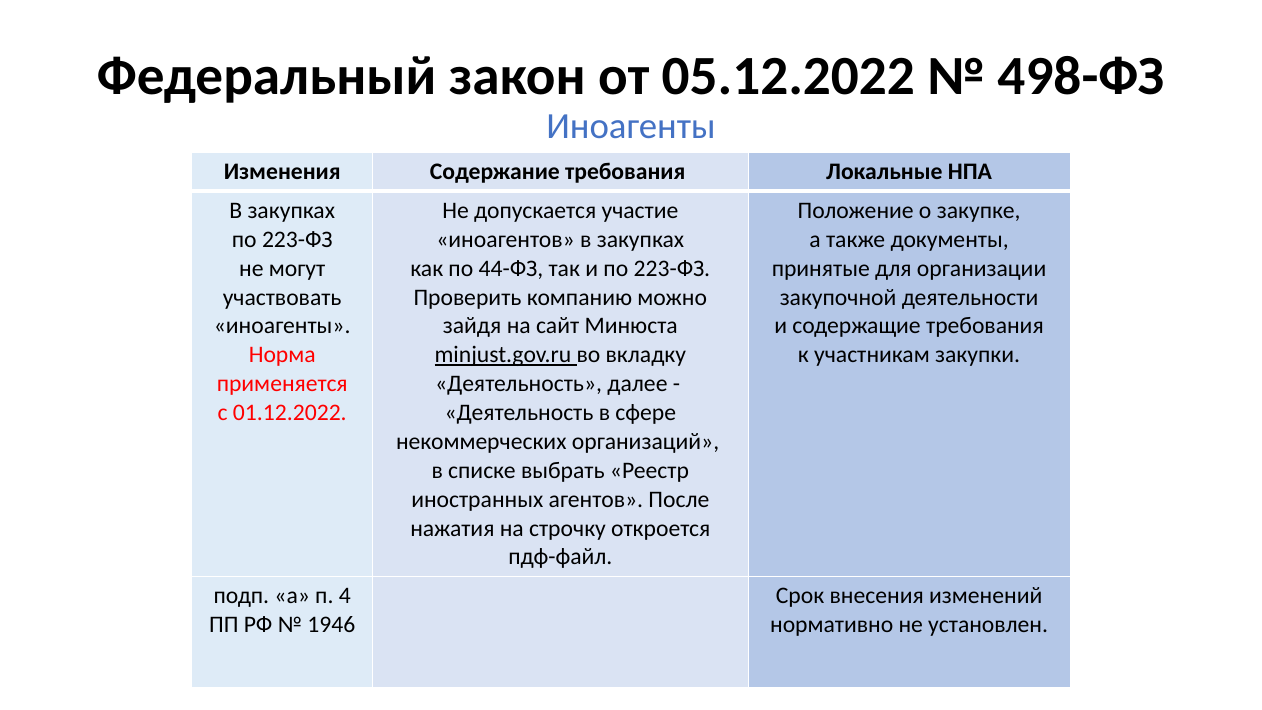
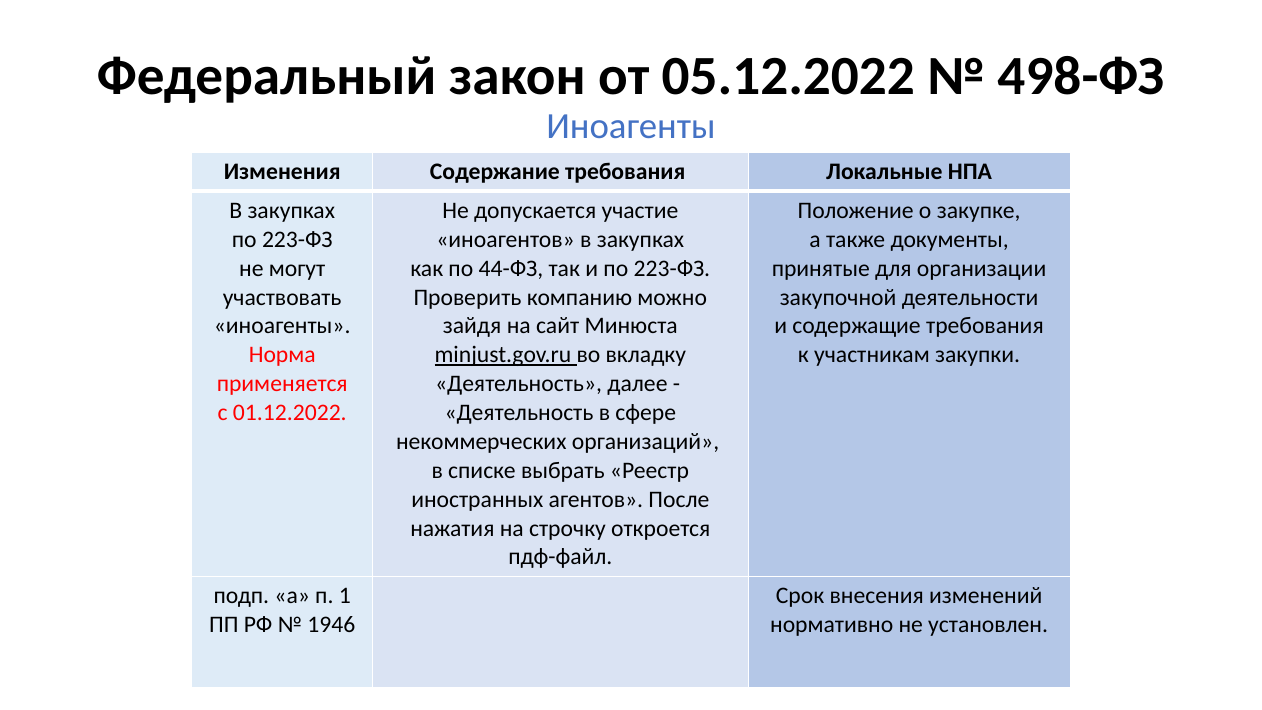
4: 4 -> 1 (345, 595)
